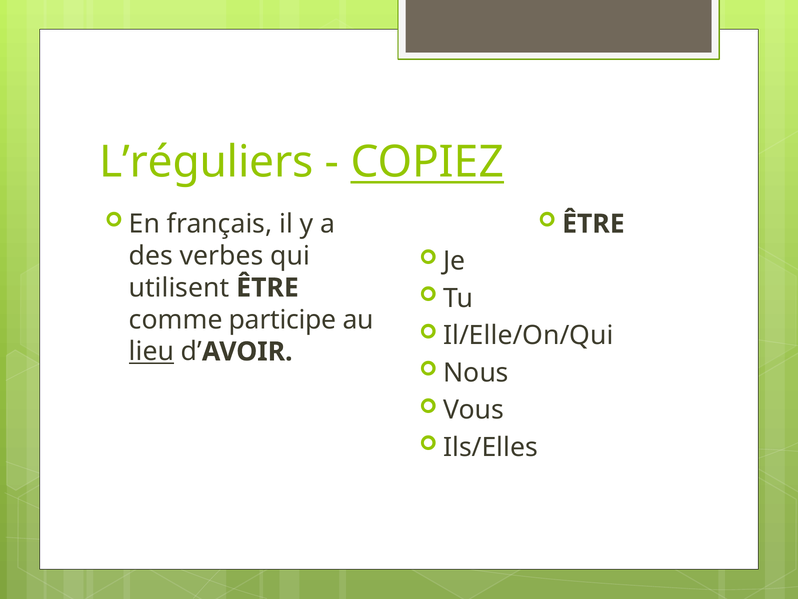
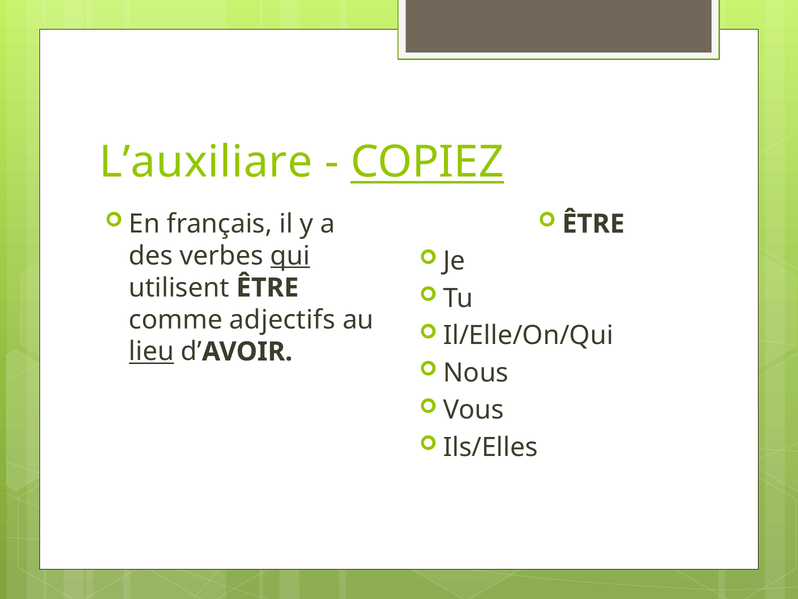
L’réguliers: L’réguliers -> L’auxiliare (206, 162)
qui underline: none -> present (290, 256)
participe: participe -> adjectifs (282, 319)
